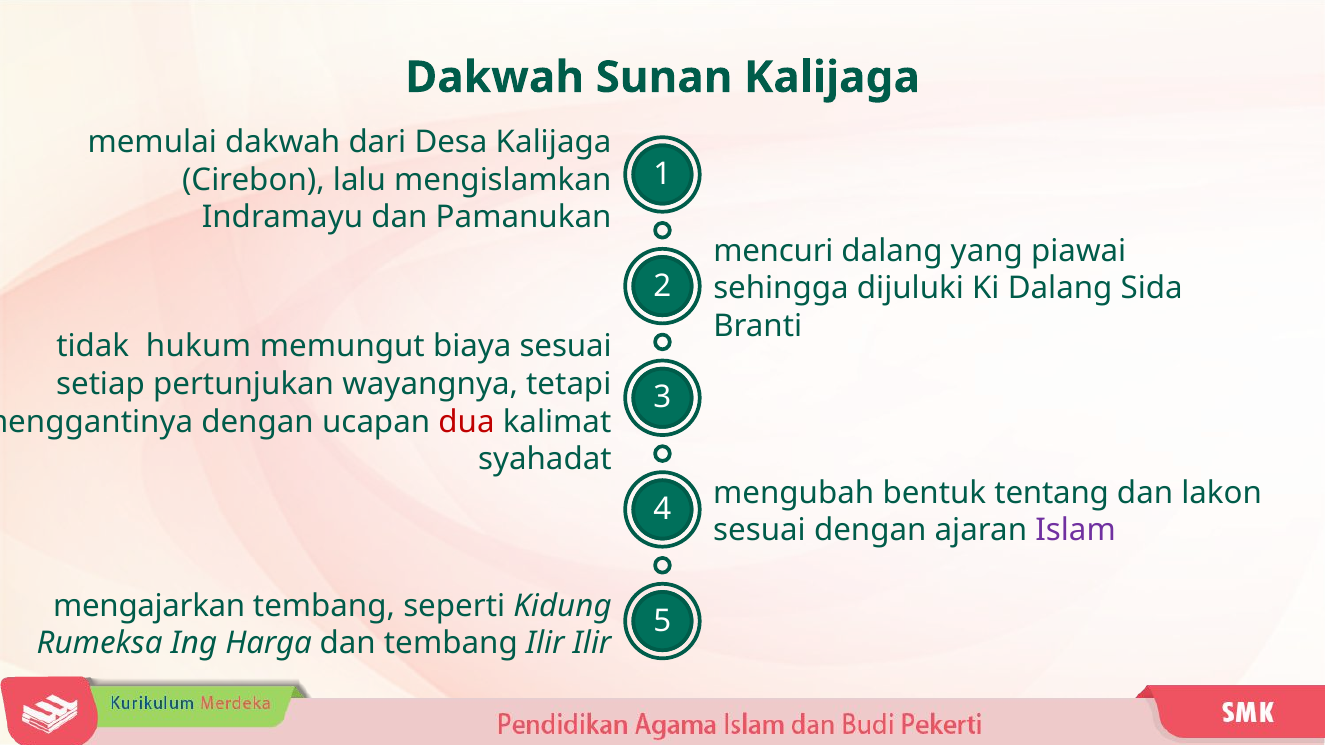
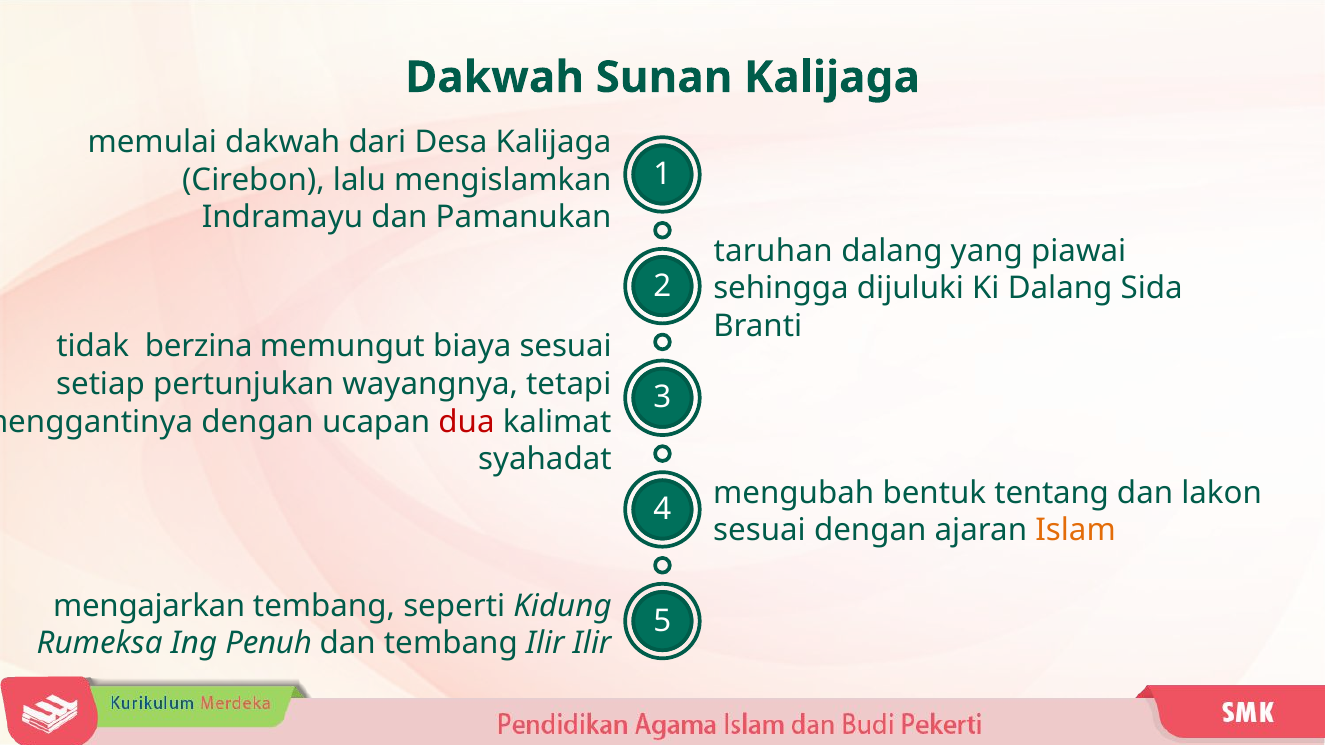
mencuri: mencuri -> taruhan (773, 251)
hukum: hukum -> berzina (199, 347)
Islam colour: purple -> orange (1076, 531)
Harga: Harga -> Penuh (269, 644)
